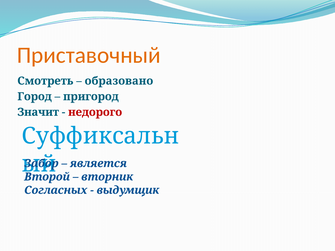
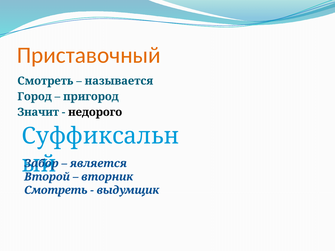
образовано: образовано -> называется (119, 81)
недорого colour: red -> black (95, 112)
Согласных: Согласных -> Смотреть (56, 190)
